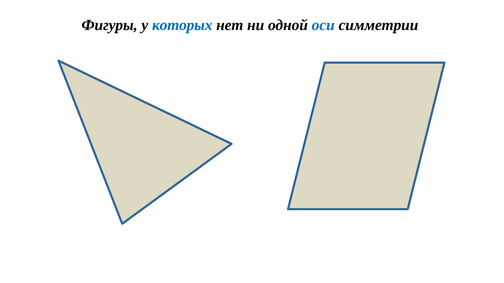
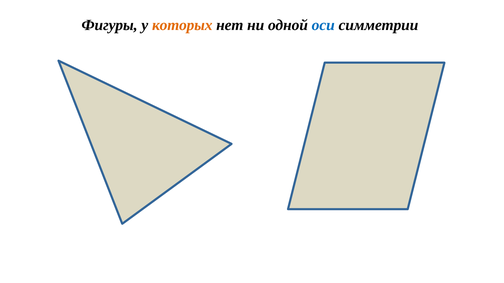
которых colour: blue -> orange (182, 25)
